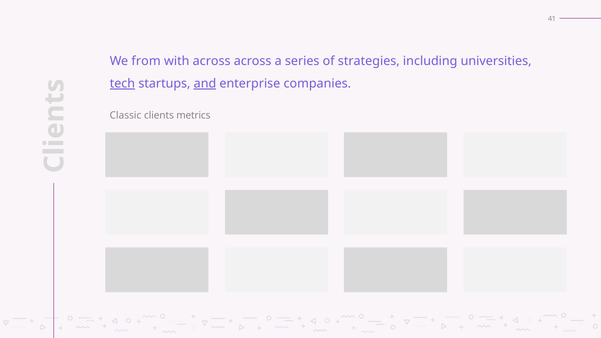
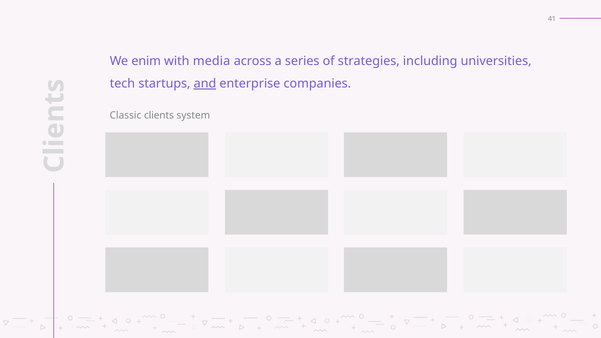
from: from -> enim (146, 61)
with across: across -> media (212, 61)
tech underline: present -> none (122, 84)
metrics: metrics -> system (193, 116)
